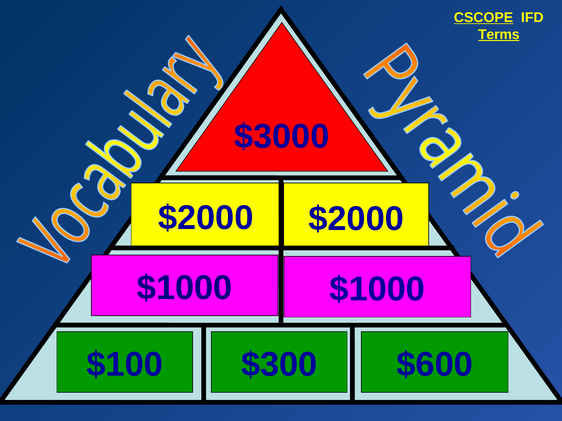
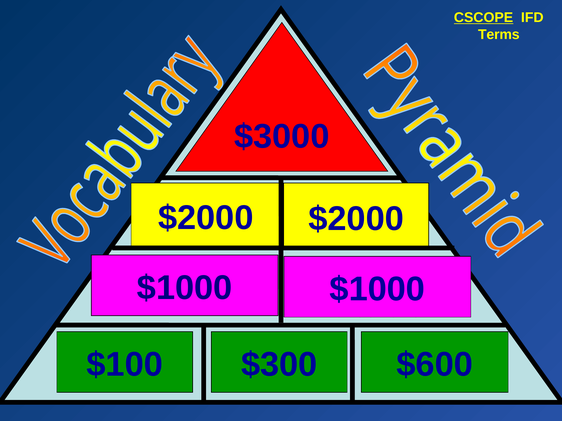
Terms underline: present -> none (499, 35)
